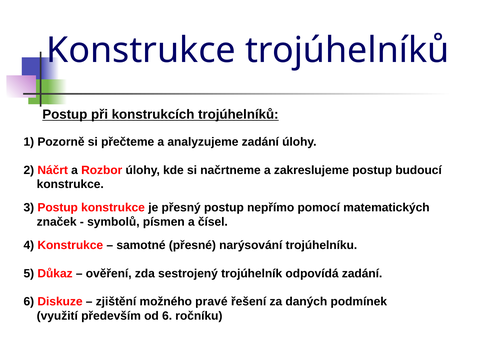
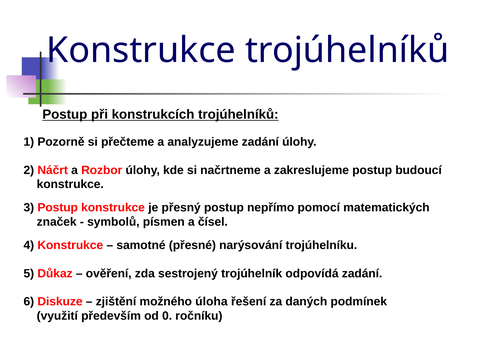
pravé: pravé -> úloha (211, 302)
od 6: 6 -> 0 (167, 316)
